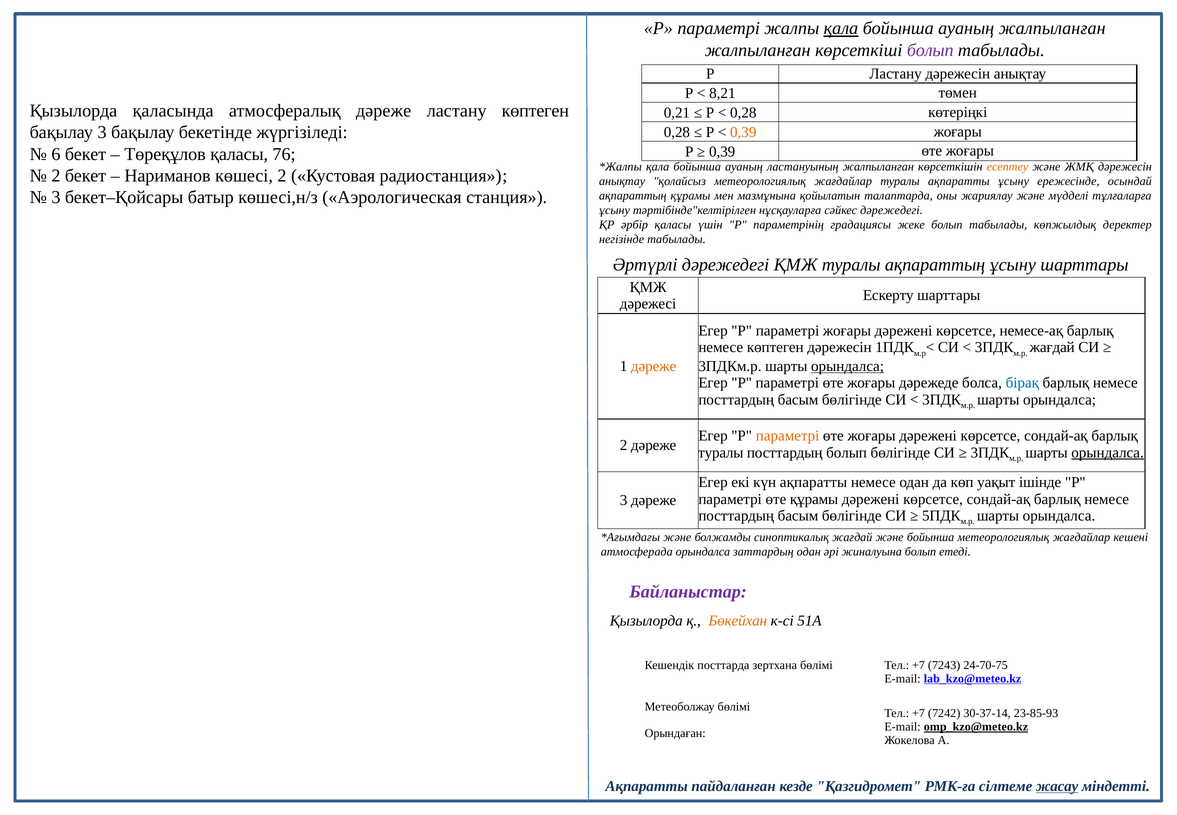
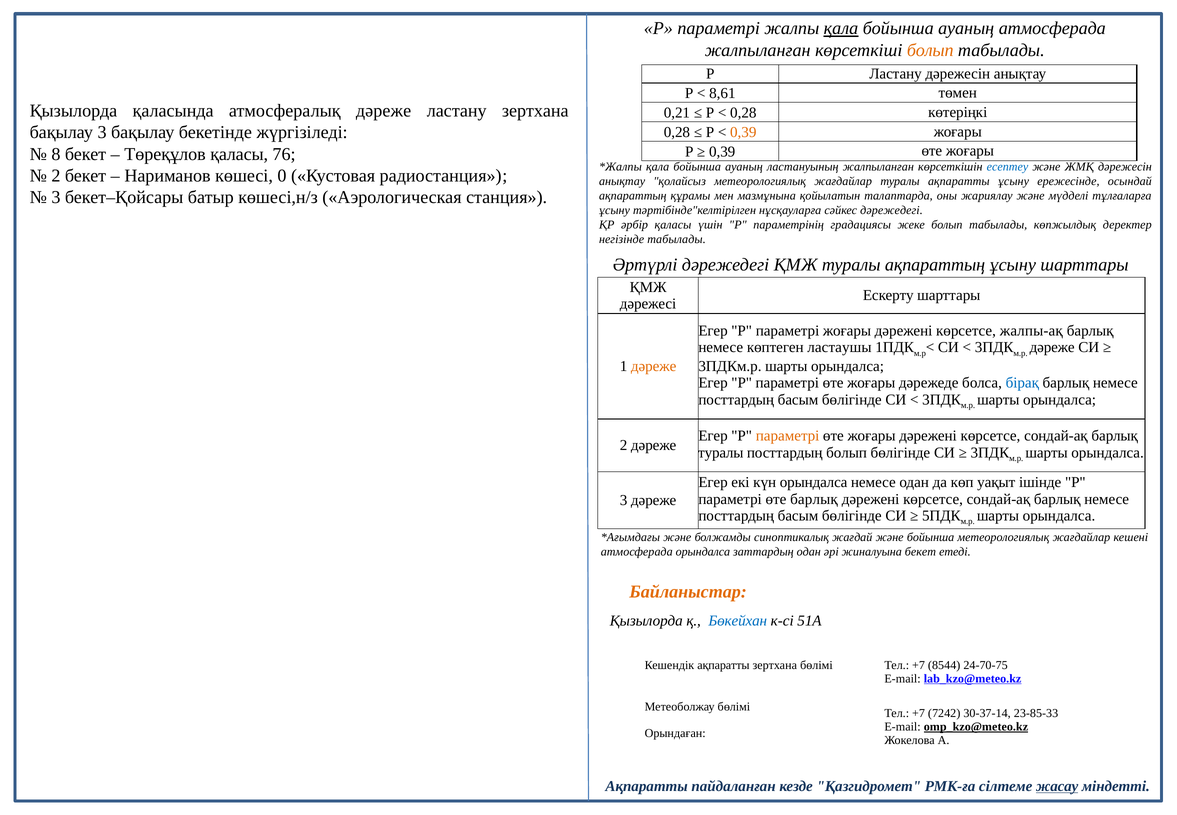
ауаның жалпыланған: жалпыланған -> атмосферада (1052, 28)
болып colour: purple -> orange (930, 50)
8,21: 8,21 -> 8,61 (722, 93)
ластану көптеген: көптеген -> зертхана (535, 111)
6: 6 -> 8 (56, 154)
есептеу colour: orange -> blue (1007, 167)
көшесі 2: 2 -> 0 (282, 176)
немесе-ақ: немесе-ақ -> жалпы-ақ (1031, 331)
көптеген дәрежесін: дәрежесін -> ластаушы (839, 347)
жағдай: жағдай -> дәреже (1052, 347)
орындалса underline: present -> none (848, 366)
орындалса underline: present -> none (1108, 452)
күн ақпаратты: ақпаратты -> орындалса (814, 482)
өте құрамы: құрамы -> барлық (814, 499)
жиналуына болып: болып -> бекет (920, 552)
Байланыстар colour: purple -> orange (688, 592)
Бөкейхан colour: orange -> blue (738, 620)
Кешендік посттарда: посттарда -> ақпаратты (723, 665)
7243: 7243 -> 8544 (944, 665)
23-85-93: 23-85-93 -> 23-85-33 (1036, 713)
